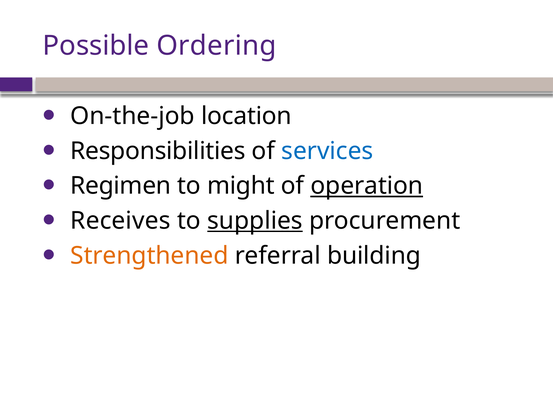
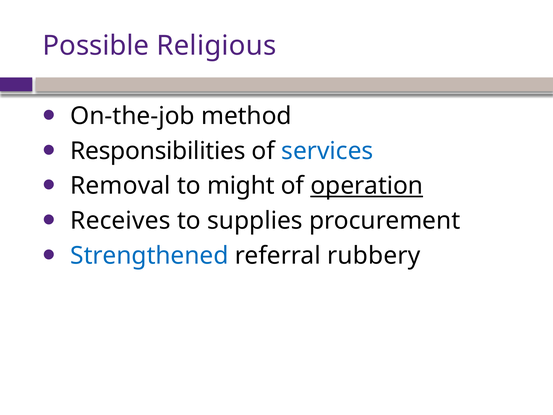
Ordering: Ordering -> Religious (216, 46)
location: location -> method (246, 116)
Regimen: Regimen -> Removal (120, 186)
supplies underline: present -> none (255, 221)
Strengthened colour: orange -> blue (149, 256)
building: building -> rubbery (374, 256)
